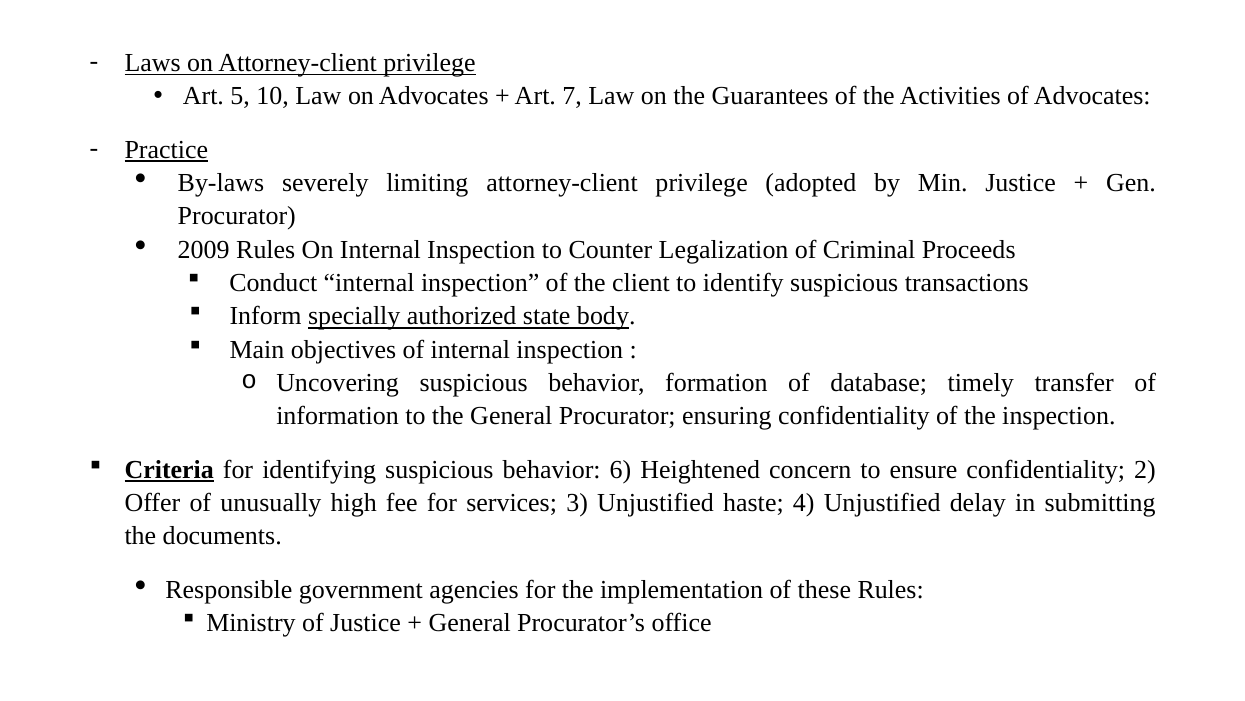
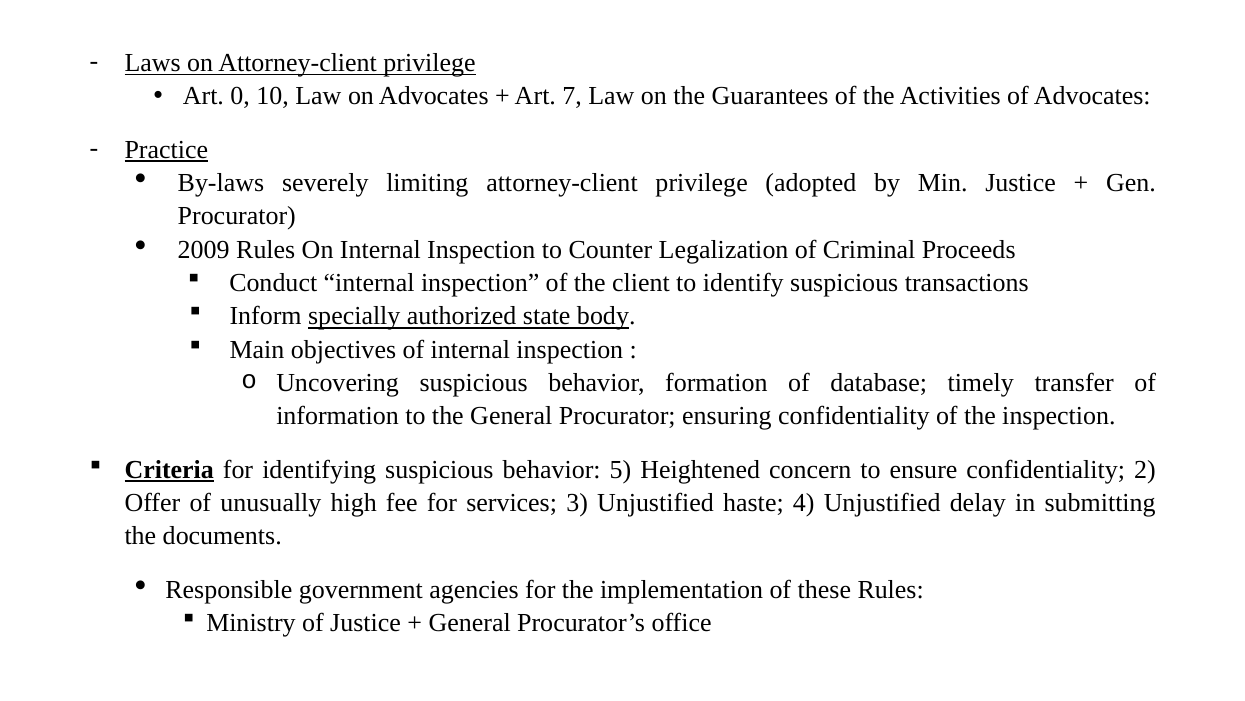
5: 5 -> 0 (240, 96)
6: 6 -> 5 (620, 469)
